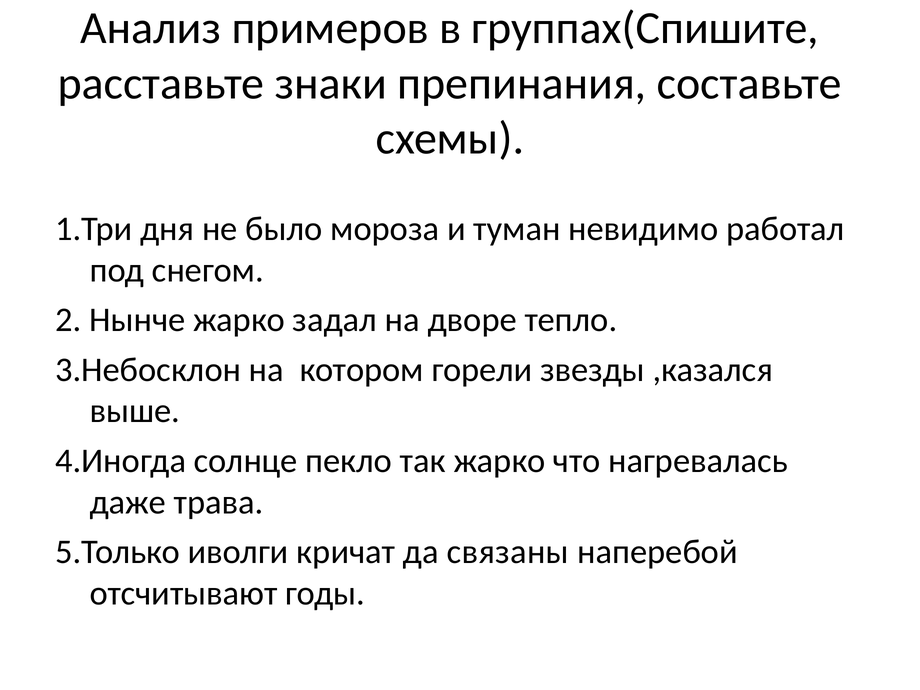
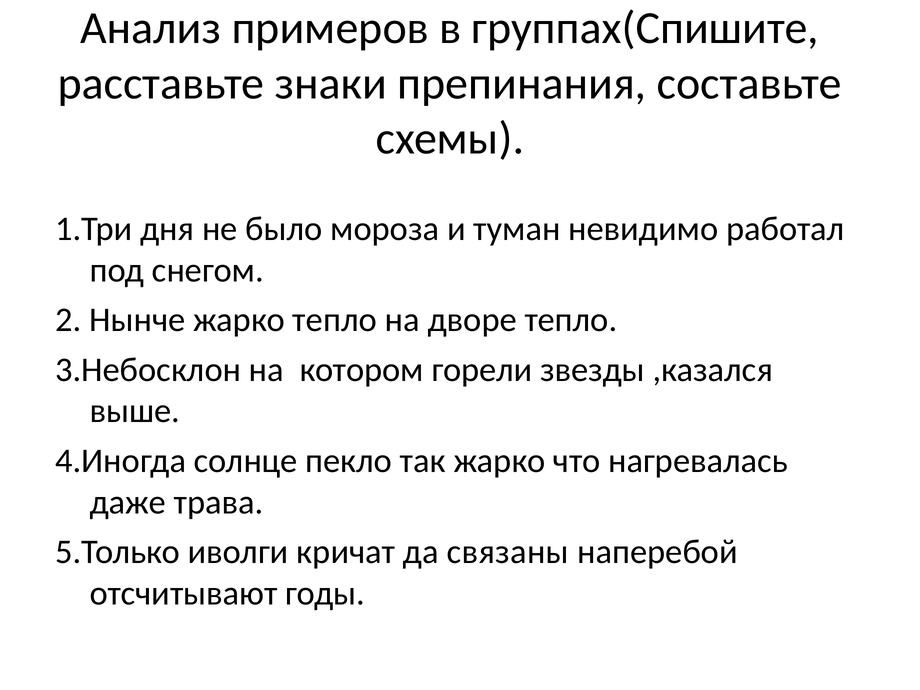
жарко задал: задал -> тепло (335, 320)
